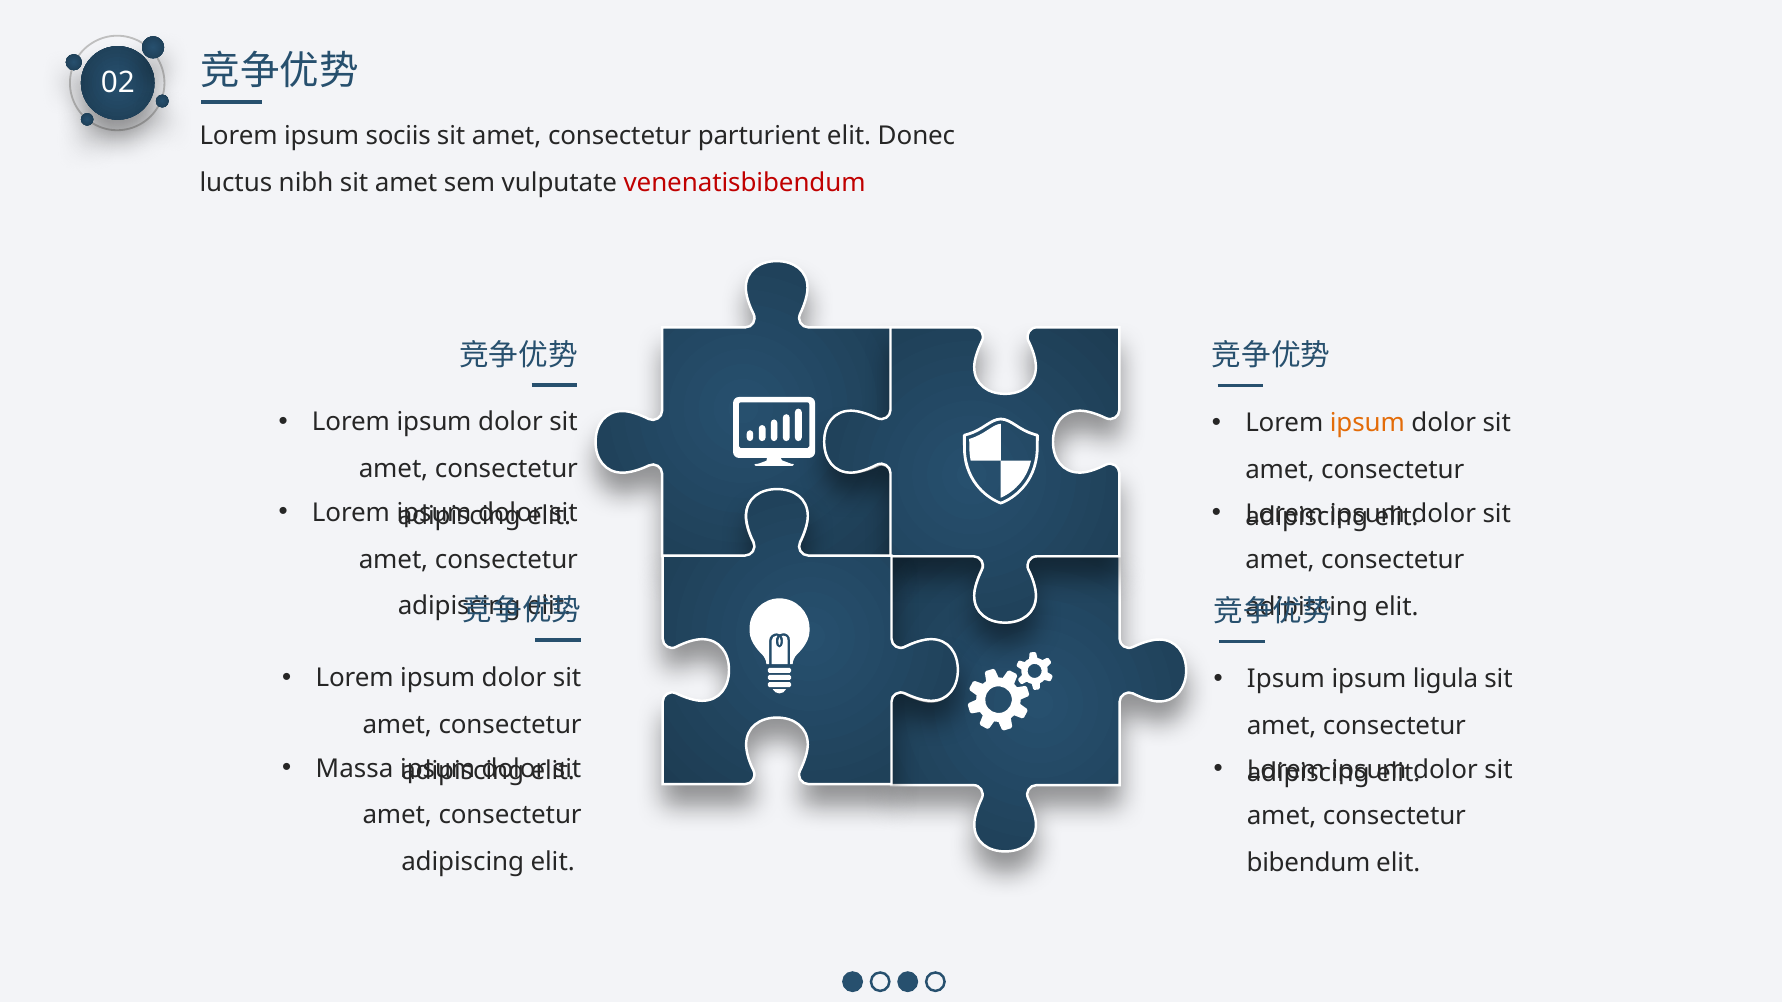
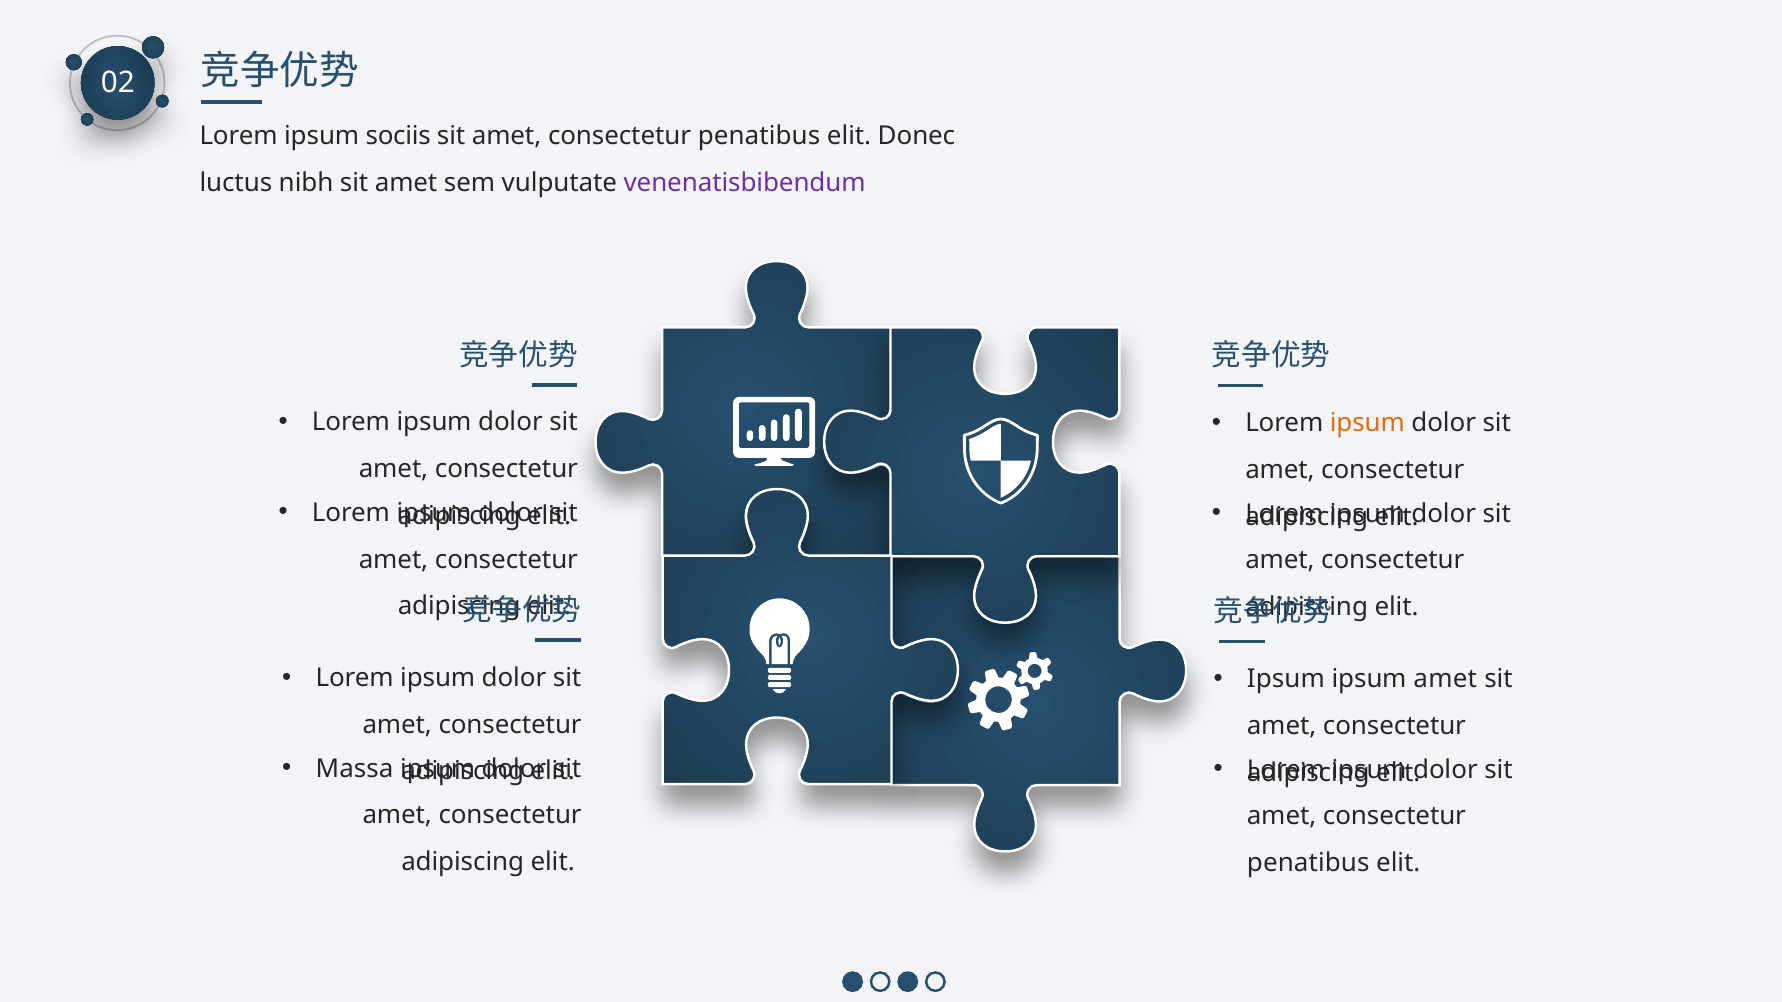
parturient: parturient -> penatibus (759, 136)
venenatisbibendum colour: red -> purple (745, 183)
ipsum ligula: ligula -> amet (1445, 679)
bibendum: bibendum -> penatibus (1308, 863)
